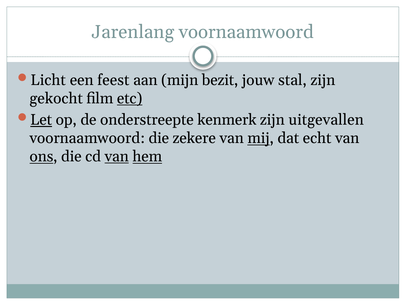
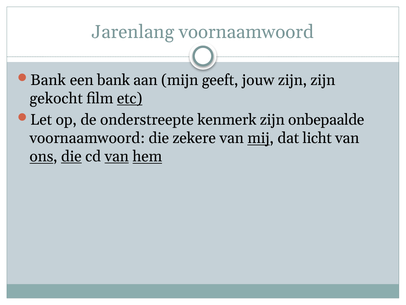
Licht: Licht -> Bank (48, 80)
een feest: feest -> bank (113, 80)
bezit: bezit -> geeft (220, 80)
jouw stal: stal -> zijn (293, 80)
Let underline: present -> none (41, 120)
uitgevallen: uitgevallen -> onbepaalde (326, 120)
echt: echt -> licht (317, 138)
die underline: none -> present (71, 156)
